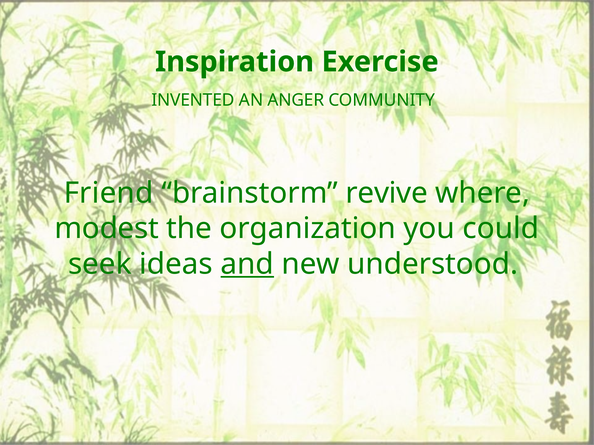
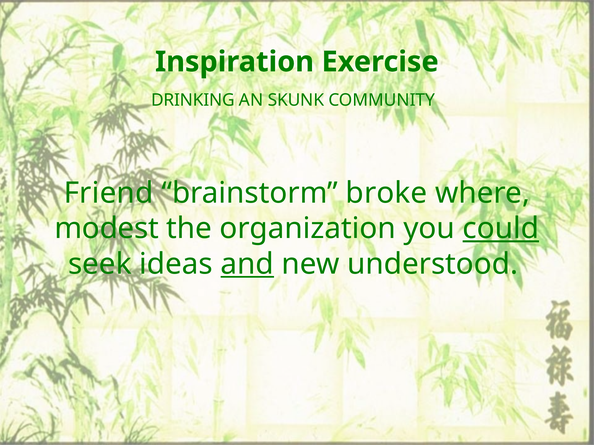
INVENTED: INVENTED -> DRINKING (193, 100)
ANGER: ANGER -> SKUNK (296, 100)
revive: revive -> broke (386, 193)
could underline: none -> present (501, 229)
